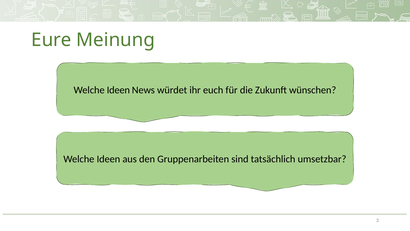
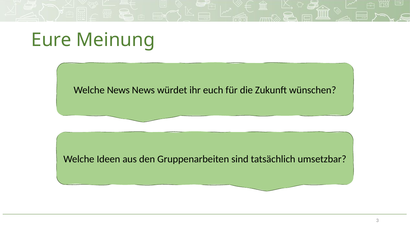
Ideen: Ideen -> News (118, 90)
